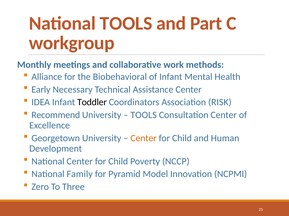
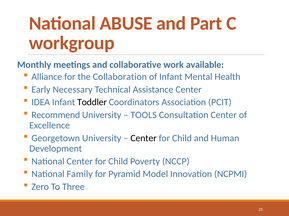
National TOOLS: TOOLS -> ABUSE (126, 24)
methods: methods -> available (205, 65)
Biobehavioral: Biobehavioral -> Collaboration (120, 77)
RISK: RISK -> PCIT (220, 103)
Center colour: orange -> black (144, 139)
